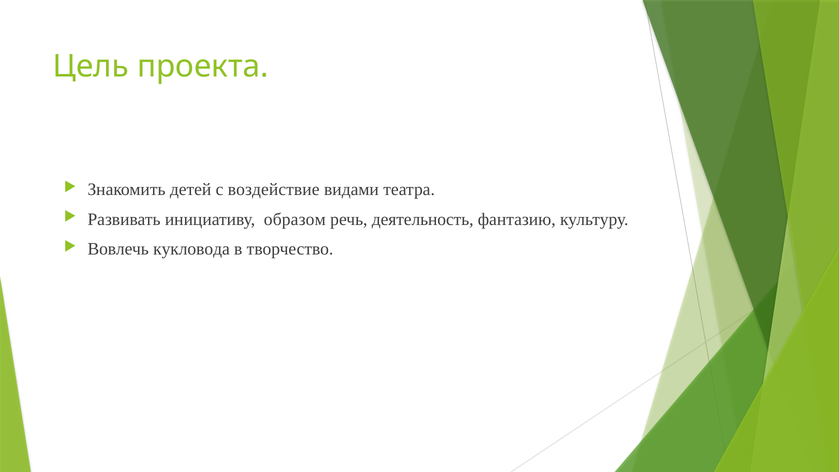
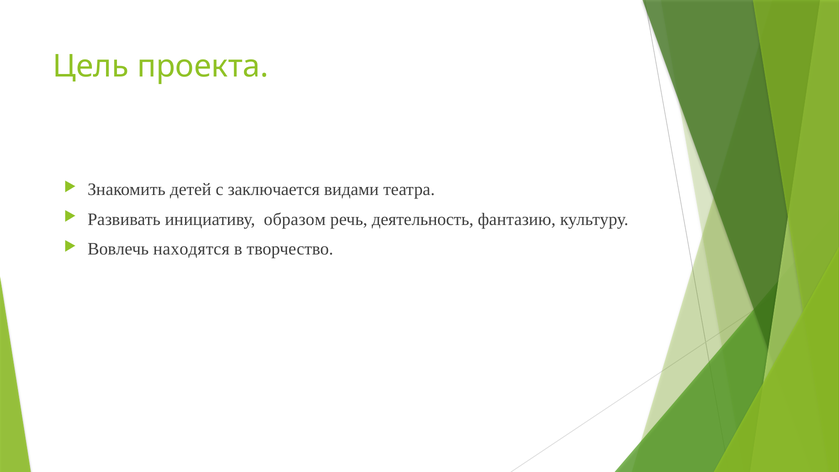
воздействие: воздействие -> заключается (274, 190)
кукловода: кукловода -> находятся (191, 249)
